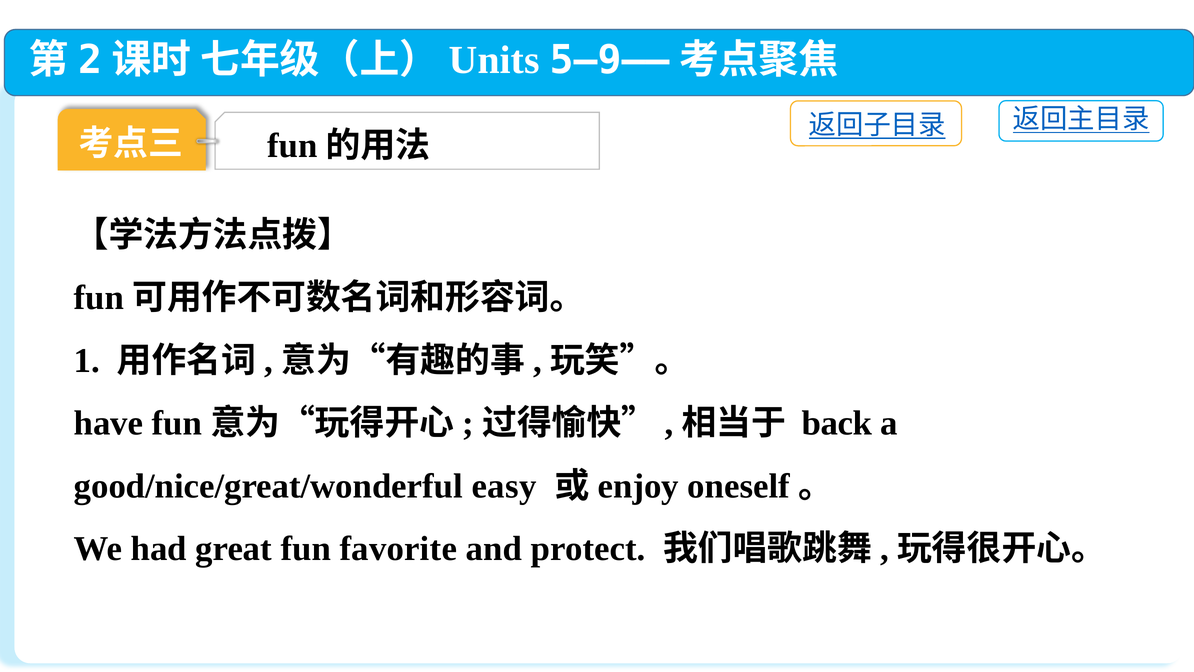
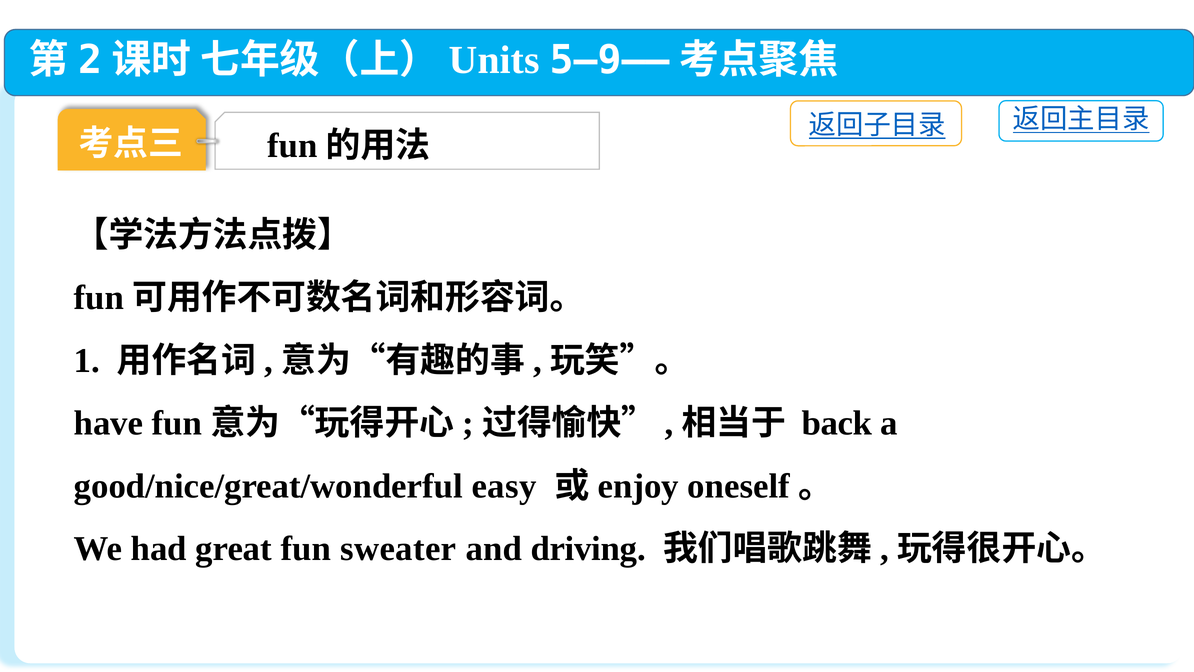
favorite: favorite -> sweater (398, 549)
protect: protect -> driving (588, 549)
